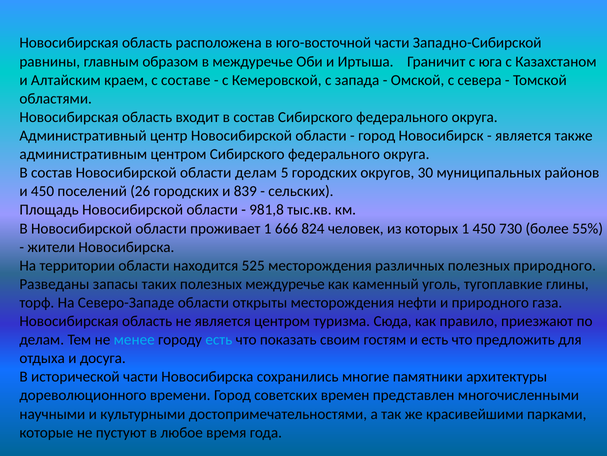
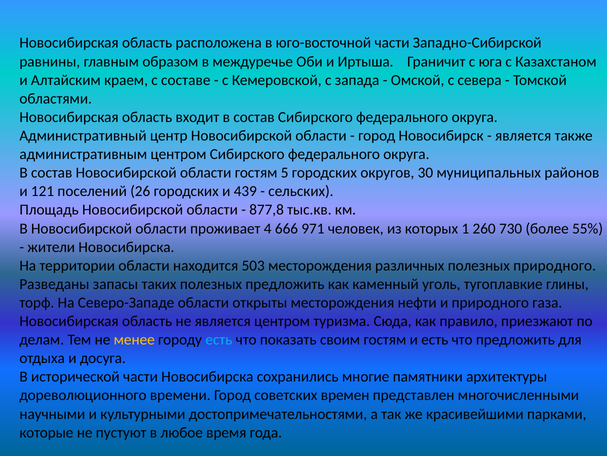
области делам: делам -> гостям (256, 173)
и 450: 450 -> 121 (43, 191)
839: 839 -> 439 (245, 191)
981,8: 981,8 -> 877,8 (267, 210)
проживает 1: 1 -> 4 (268, 228)
824: 824 -> 971 (313, 228)
1 450: 450 -> 260 (484, 228)
525: 525 -> 503 (253, 265)
полезных междуречье: междуречье -> предложить (285, 284)
менее colour: light blue -> yellow (134, 339)
